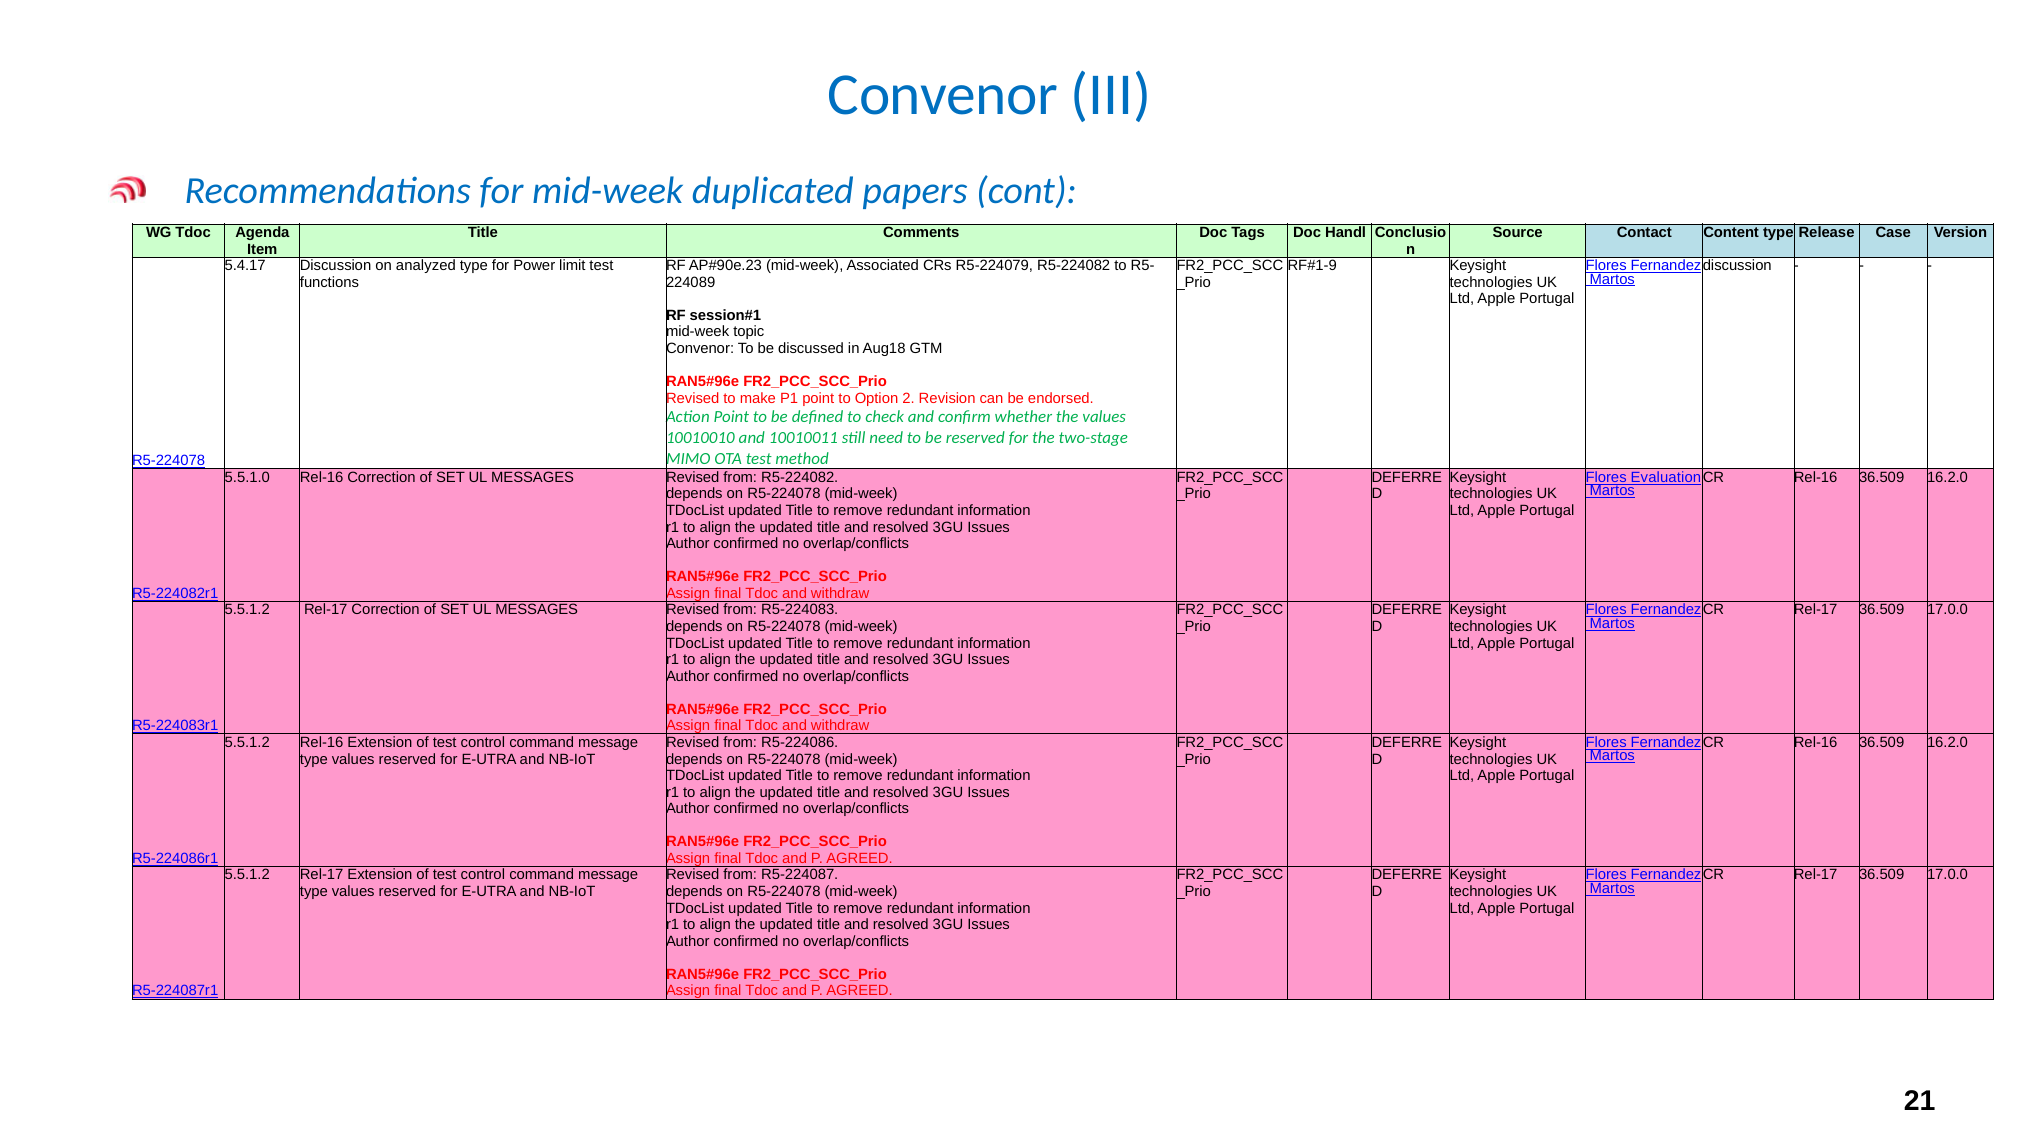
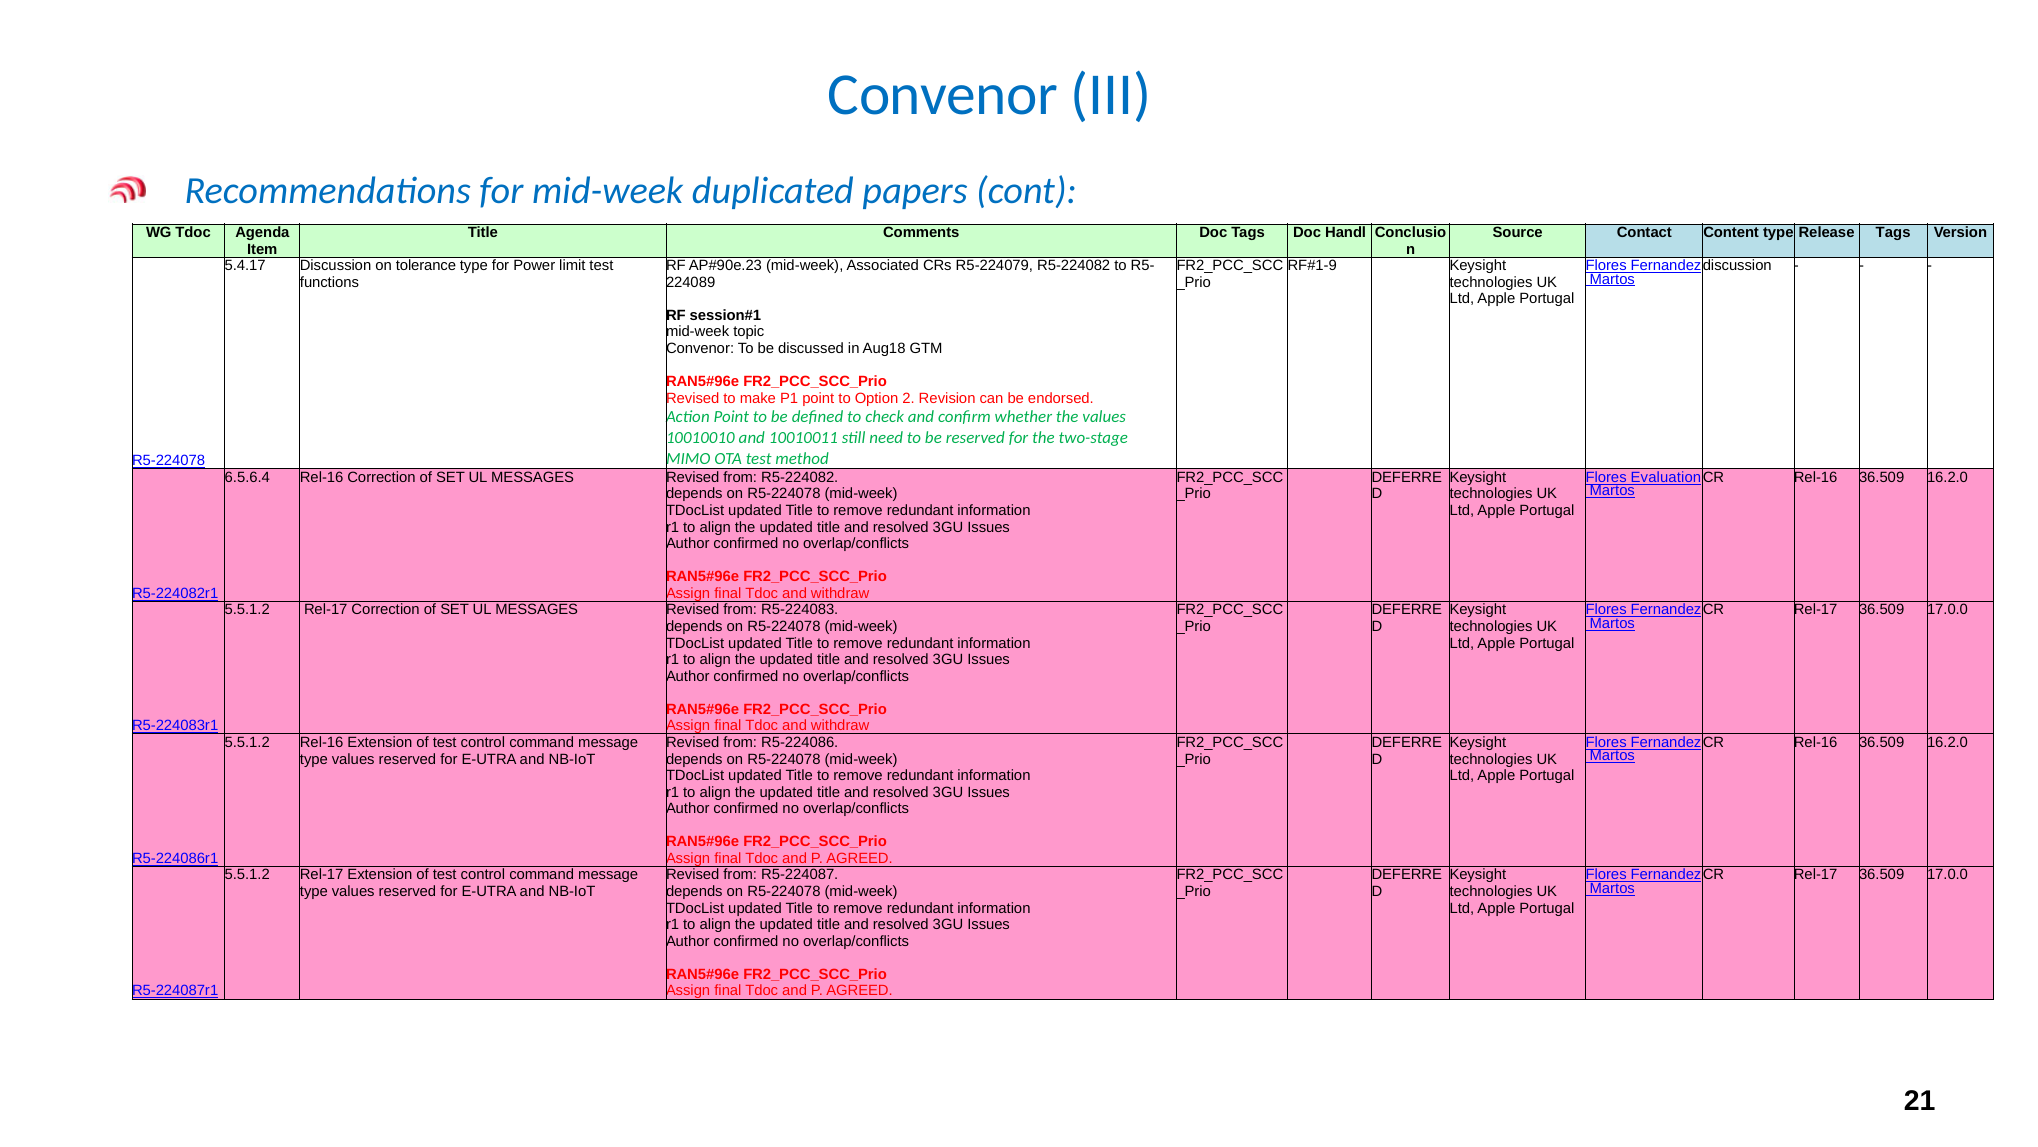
Release Case: Case -> Tags (1893, 232)
analyzed: analyzed -> tolerance (426, 266)
5.5.1.0: 5.5.1.0 -> 6.5.6.4 (247, 477)
